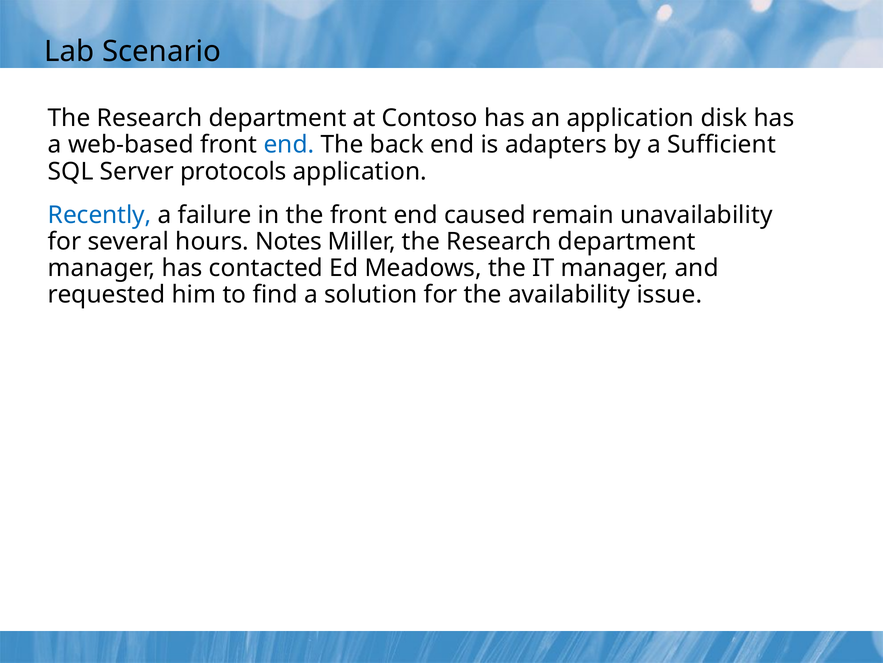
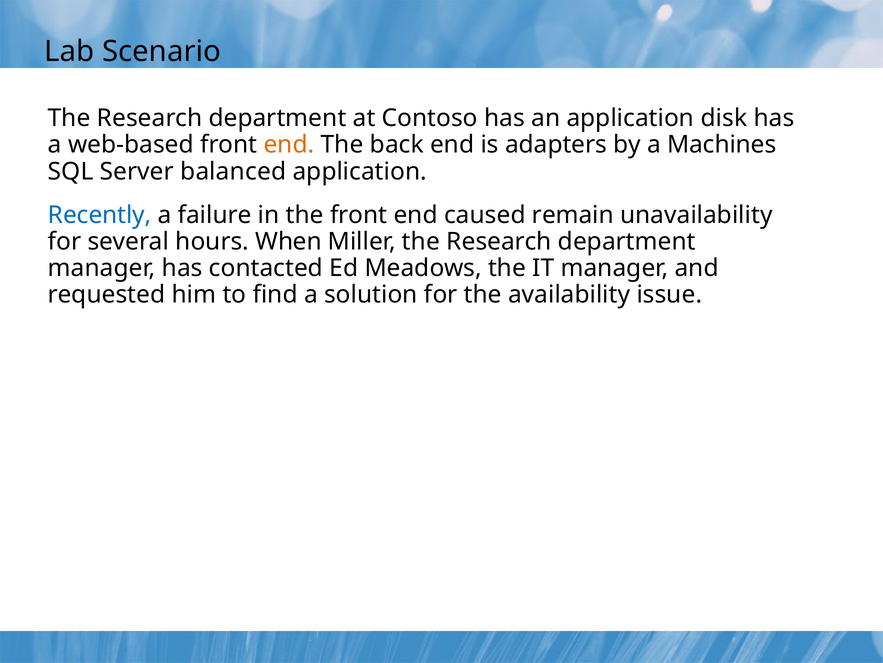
end colour: blue -> orange (289, 145)
Sufficient: Sufficient -> Machines (722, 145)
protocols: protocols -> balanced (233, 171)
Notes: Notes -> When (289, 241)
